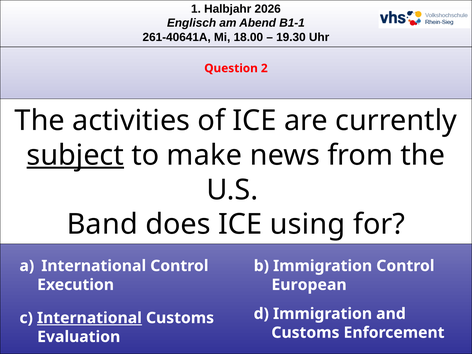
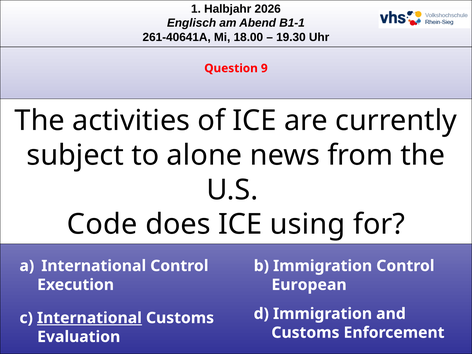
2: 2 -> 9 (264, 68)
subject underline: present -> none (75, 155)
make: make -> alone (204, 155)
Band: Band -> Code (102, 224)
